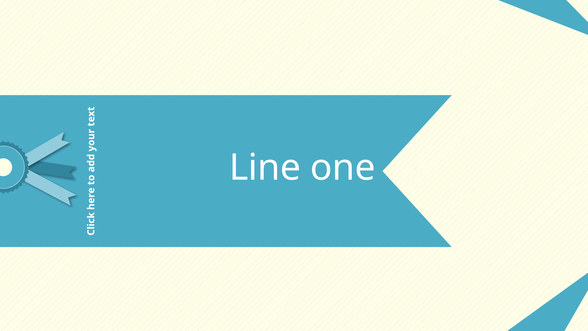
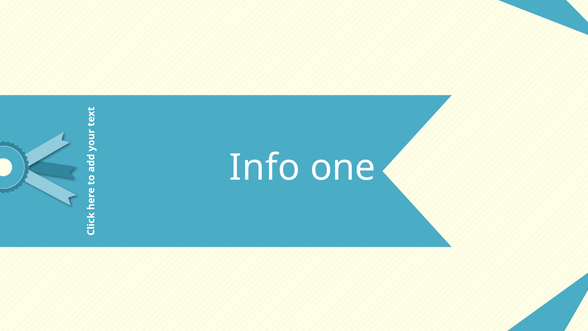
Line: Line -> Info (265, 167)
